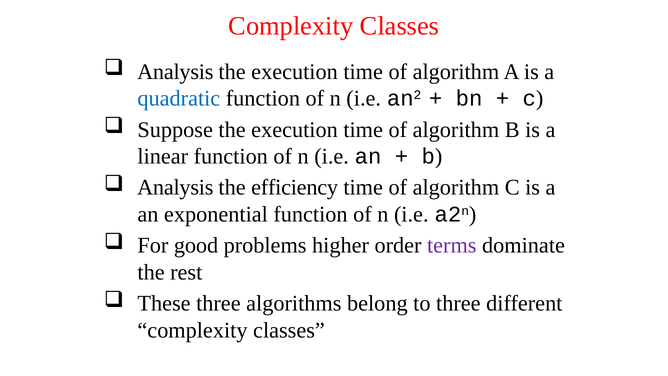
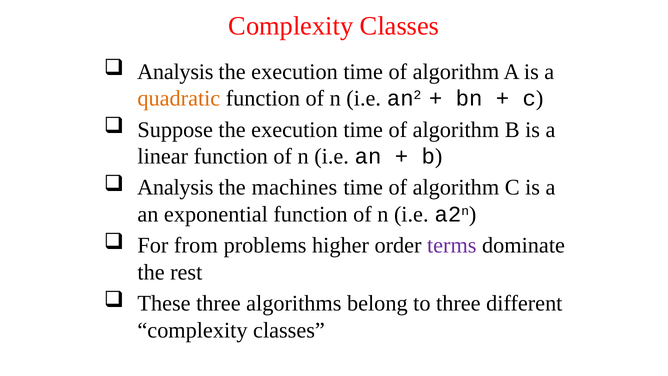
quadratic colour: blue -> orange (179, 98)
efficiency: efficiency -> machines (294, 187)
good: good -> from (196, 245)
